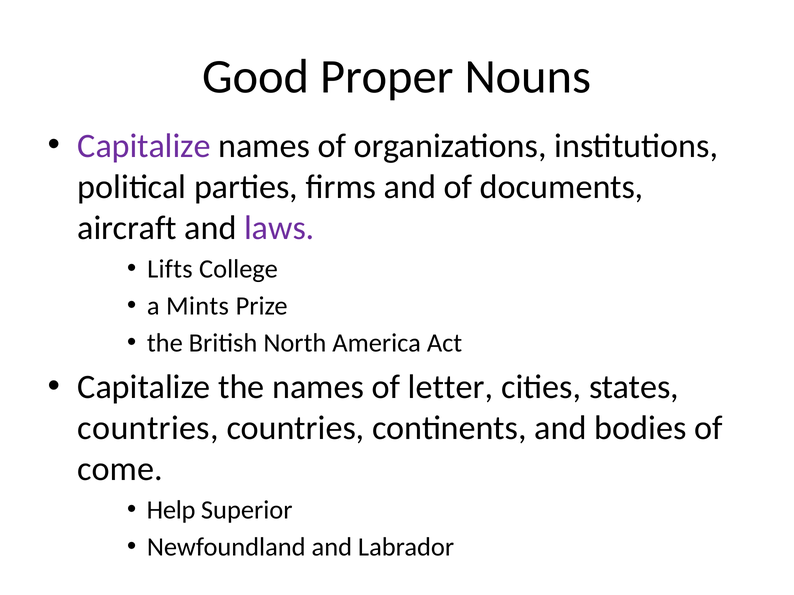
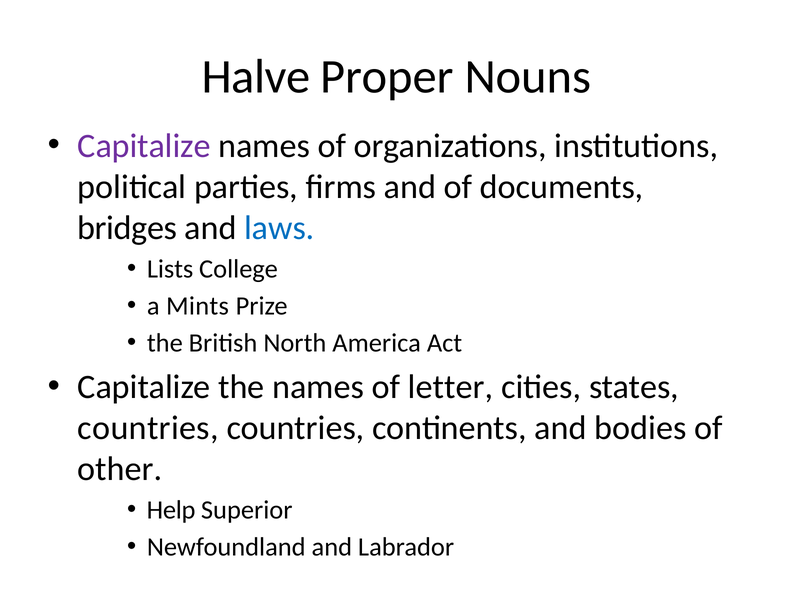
Good: Good -> Halve (256, 77)
aircraft: aircraft -> bridges (127, 228)
laws colour: purple -> blue (279, 228)
Lifts: Lifts -> Lists (170, 269)
come: come -> other (120, 469)
